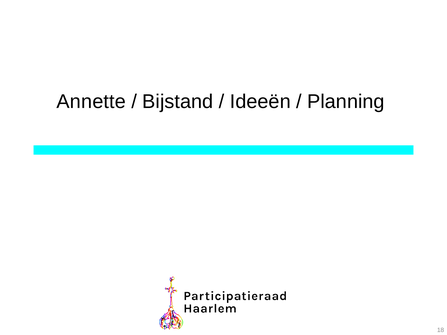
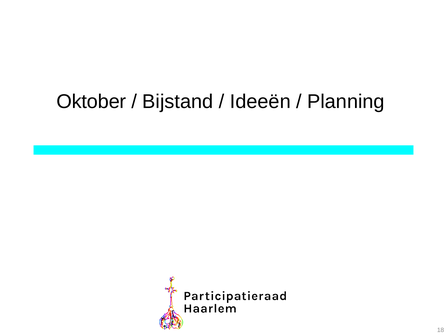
Annette: Annette -> Oktober (91, 102)
